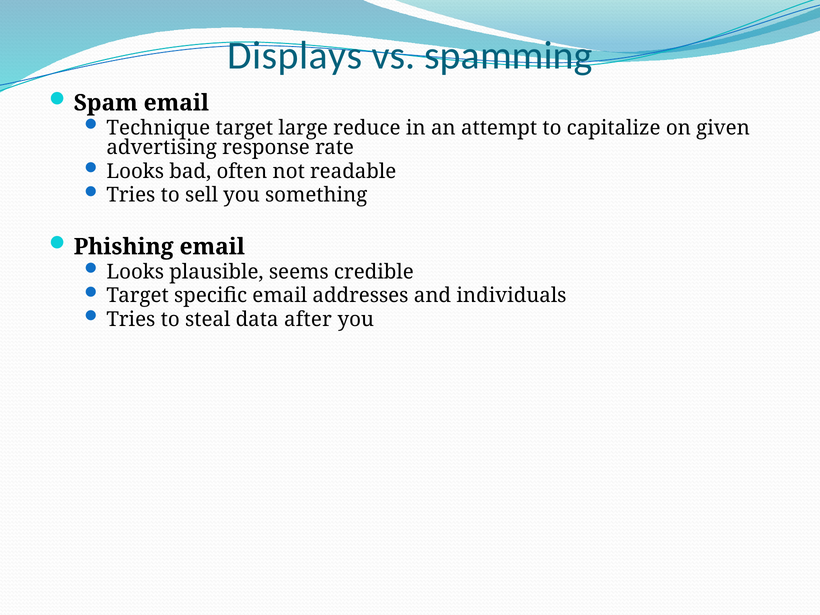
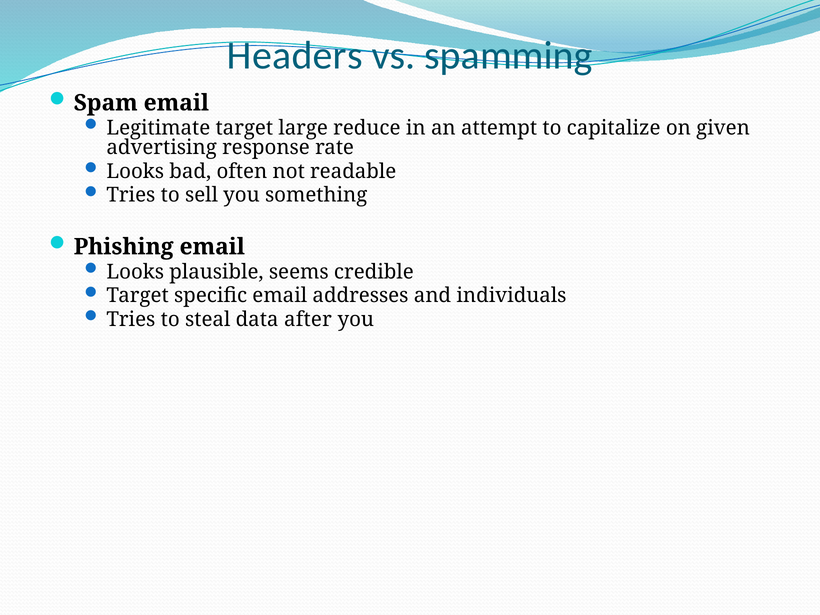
Displays: Displays -> Headers (295, 55)
Technique: Technique -> Legitimate (158, 128)
